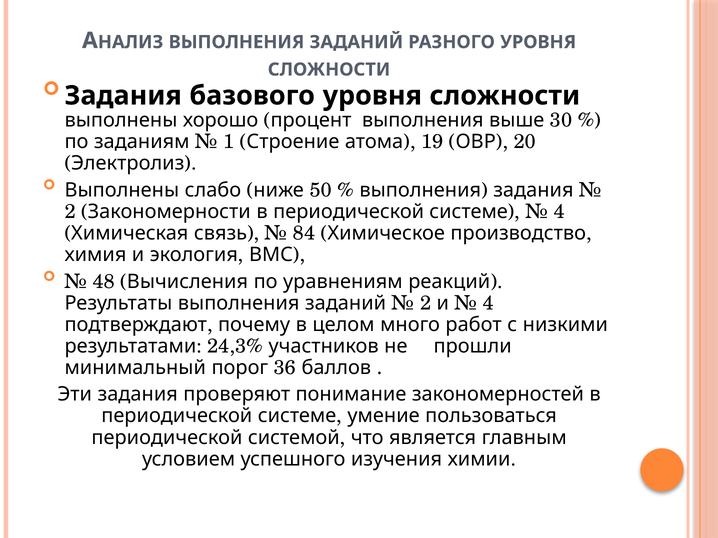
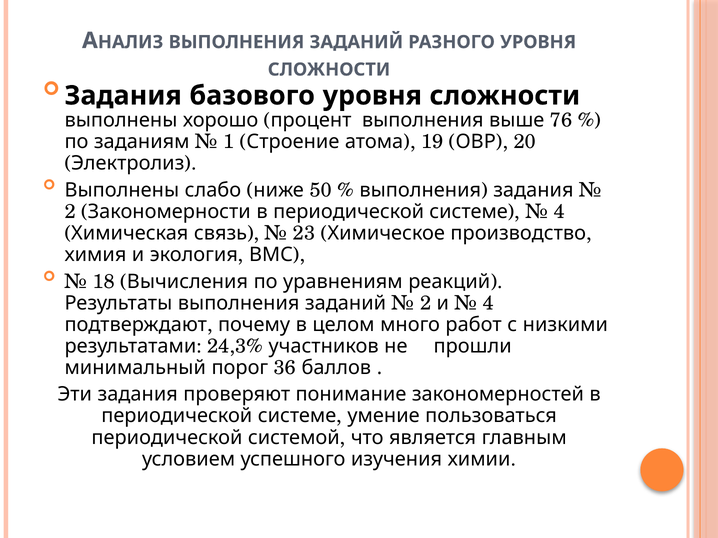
30: 30 -> 76 (561, 120)
84: 84 -> 23 (304, 233)
48: 48 -> 18 (104, 282)
